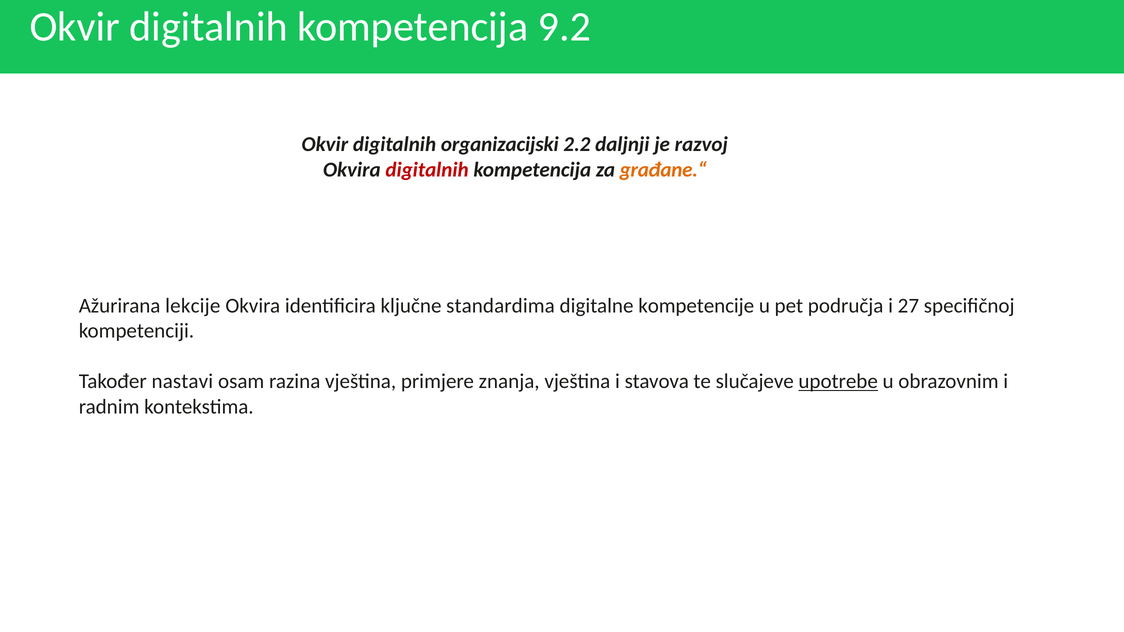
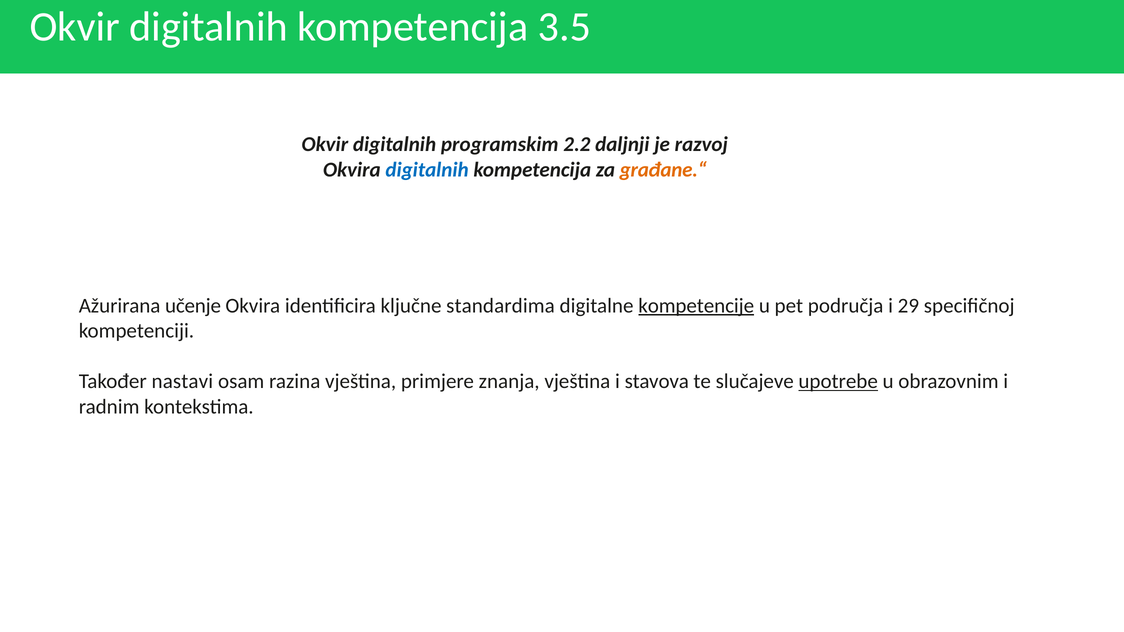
9.2: 9.2 -> 3.5 (564, 27)
organizacijski: organizacijski -> programskim (500, 145)
digitalnih colour: red -> blue (427, 170)
lekcije: lekcije -> učenje (193, 306)
kompetencije underline: none -> present (696, 306)
27: 27 -> 29 (908, 306)
